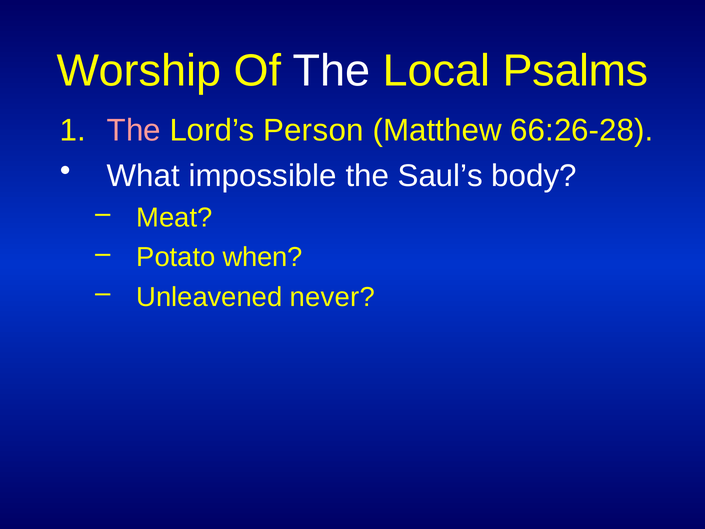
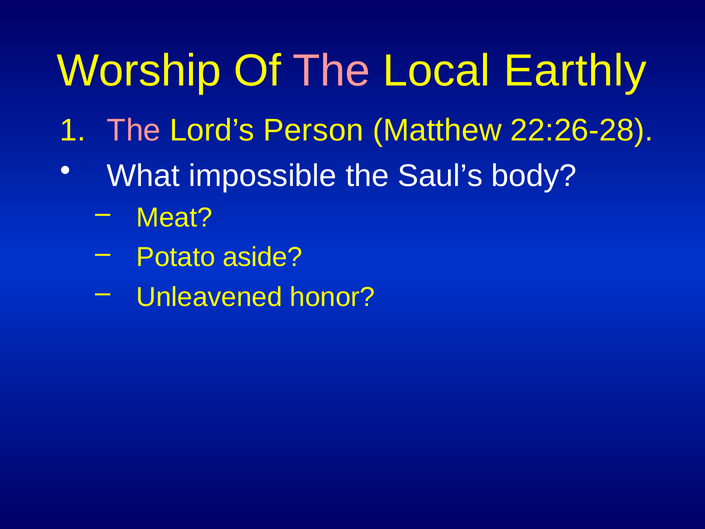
The colour: white -> pink (332, 71)
Psalms: Psalms -> Earthly (575, 71)
66:26-28: 66:26-28 -> 22:26-28 (582, 130)
when: when -> aside (263, 257)
never: never -> honor (333, 297)
